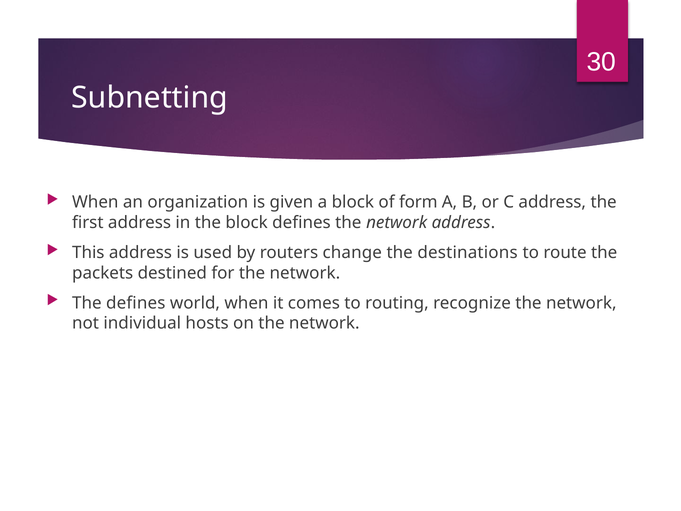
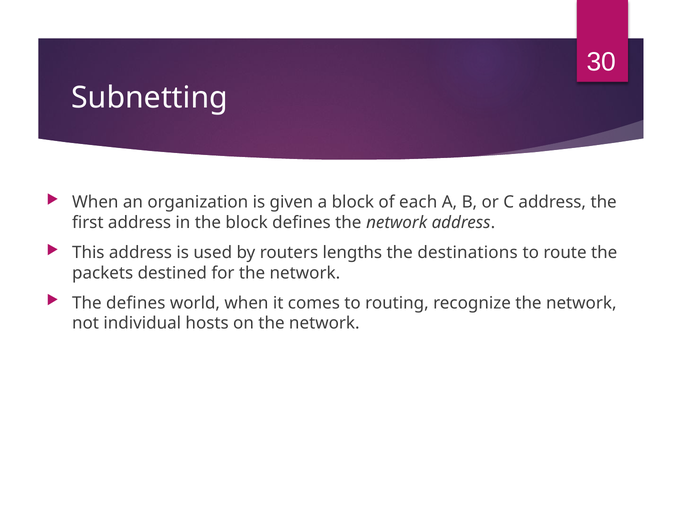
form: form -> each (418, 202)
change: change -> lengths (352, 252)
